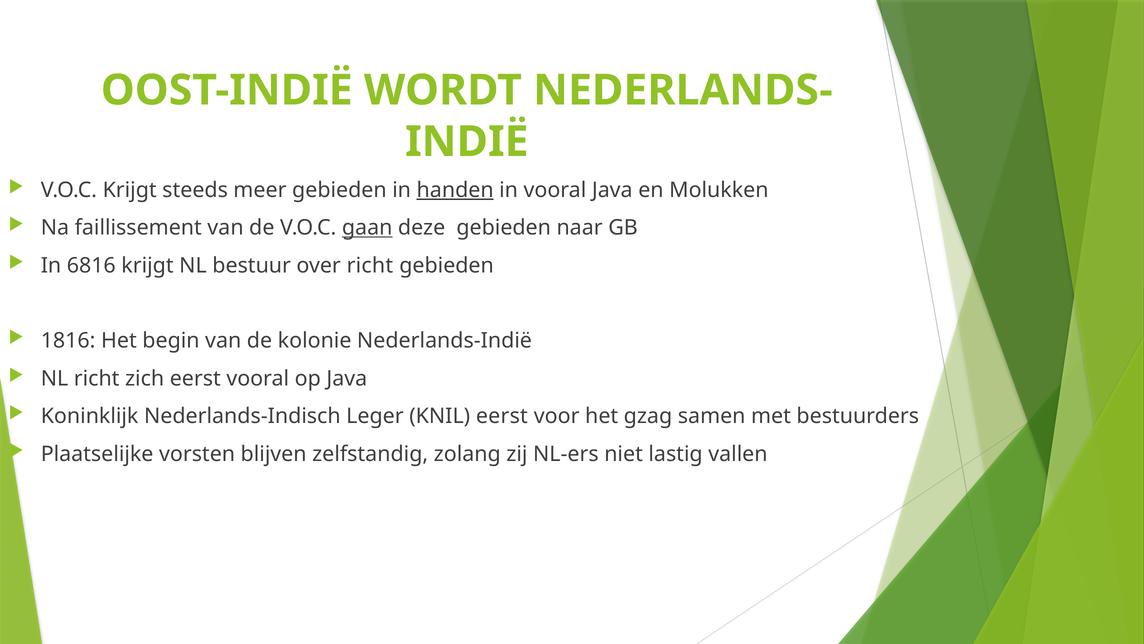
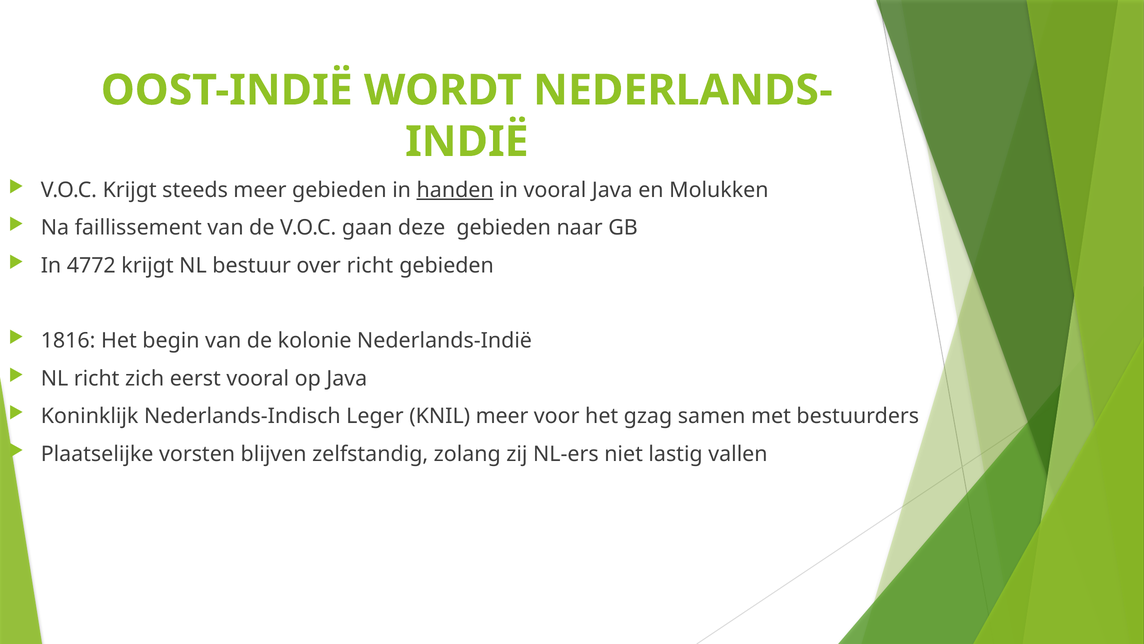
gaan underline: present -> none (367, 228)
6816: 6816 -> 4772 (91, 265)
KNIL eerst: eerst -> meer (502, 416)
